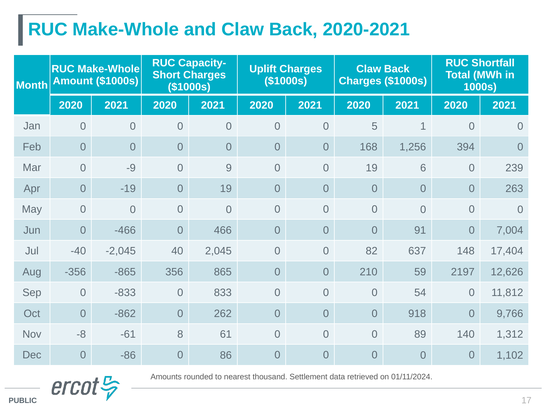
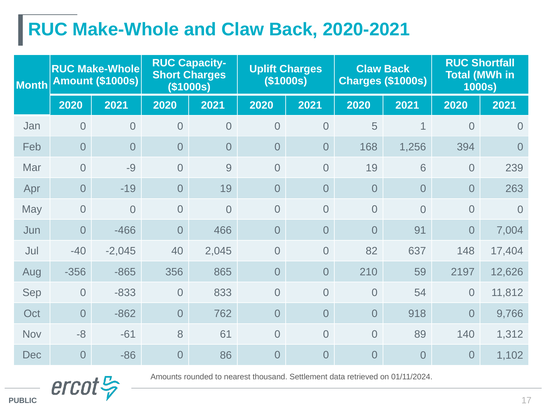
262: 262 -> 762 (223, 313)
